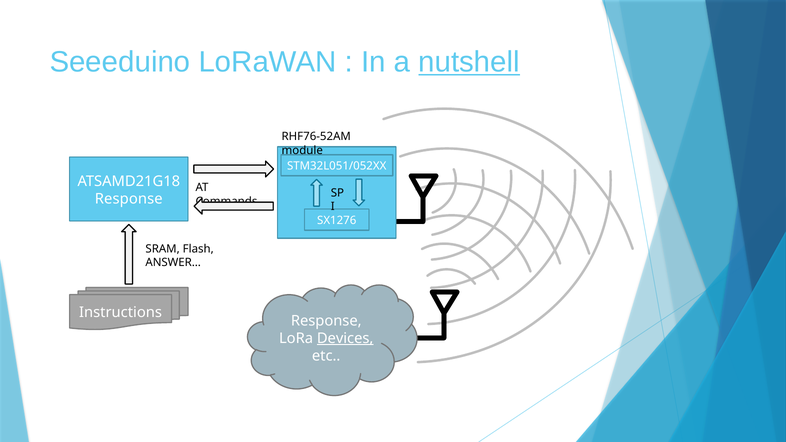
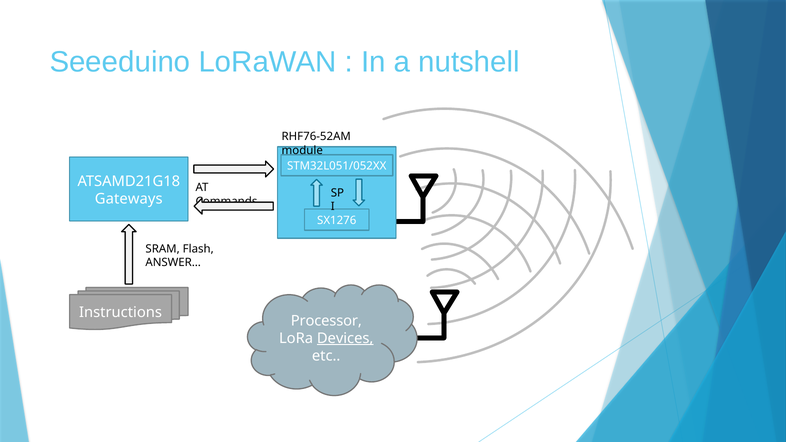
nutshell underline: present -> none (469, 62)
Response: Response -> Gateways (129, 199)
Response: Response -> Processor (326, 321)
